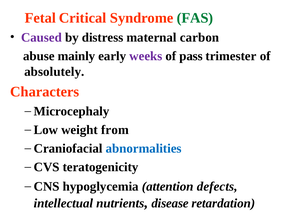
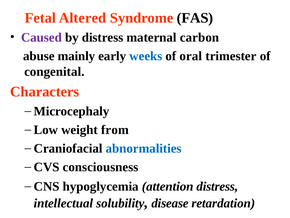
Critical: Critical -> Altered (83, 18)
FAS colour: green -> black (195, 18)
weeks colour: purple -> blue (146, 56)
pass: pass -> oral (191, 56)
absolutely: absolutely -> congenital (54, 71)
teratogenicity: teratogenicity -> consciousness (101, 167)
attention defects: defects -> distress (217, 186)
nutrients: nutrients -> solubility (120, 203)
